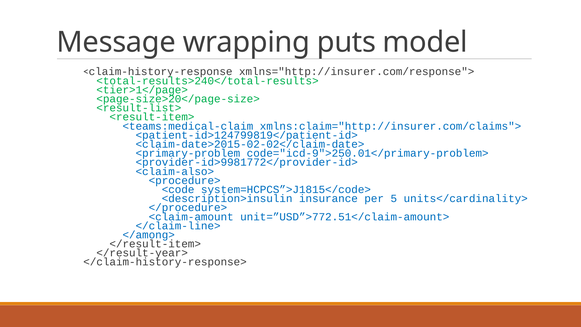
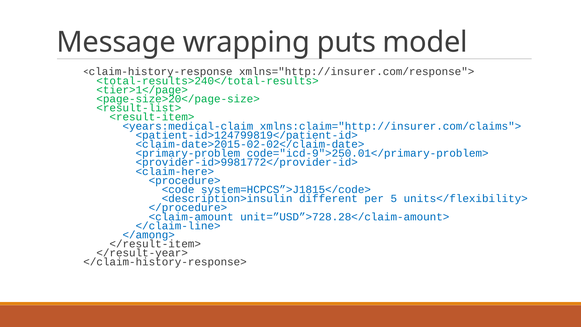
<teams:medical-claim: <teams:medical-claim -> <years:medical-claim (188, 126)
<claim-also>: <claim-also> -> <claim-here> (175, 171)
insurance: insurance -> different (328, 198)
units</cardinality>: units</cardinality> -> units</flexibility> (466, 198)
unit=”USD”>772.51</claim-amount>: unit=”USD”>772.51</claim-amount> -> unit=”USD”>728.28</claim-amount> (345, 217)
